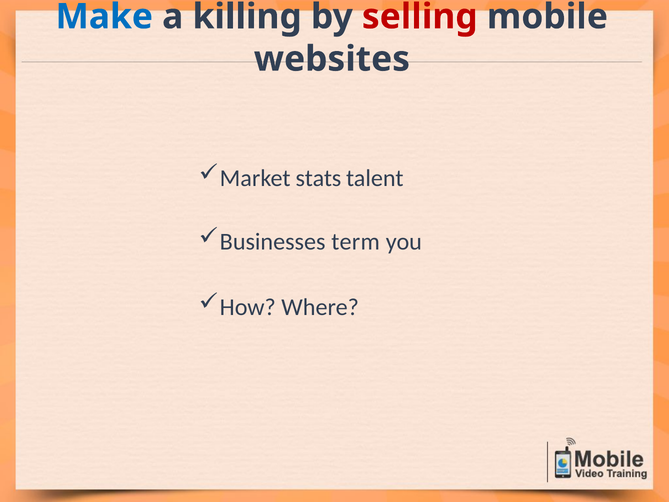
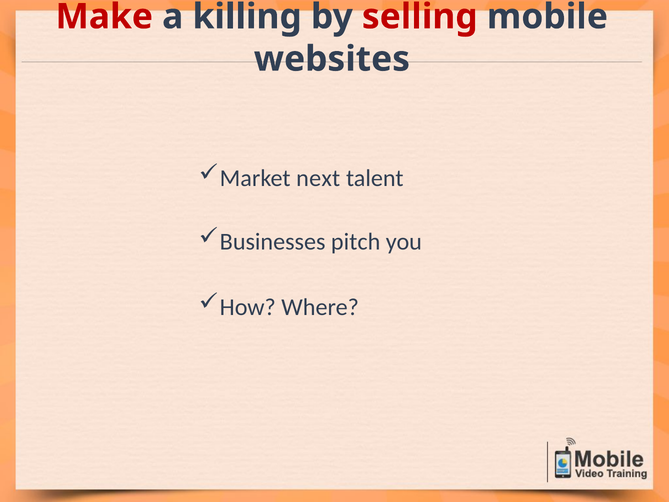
Make colour: blue -> red (104, 17)
stats: stats -> next (318, 178)
term: term -> pitch (356, 242)
